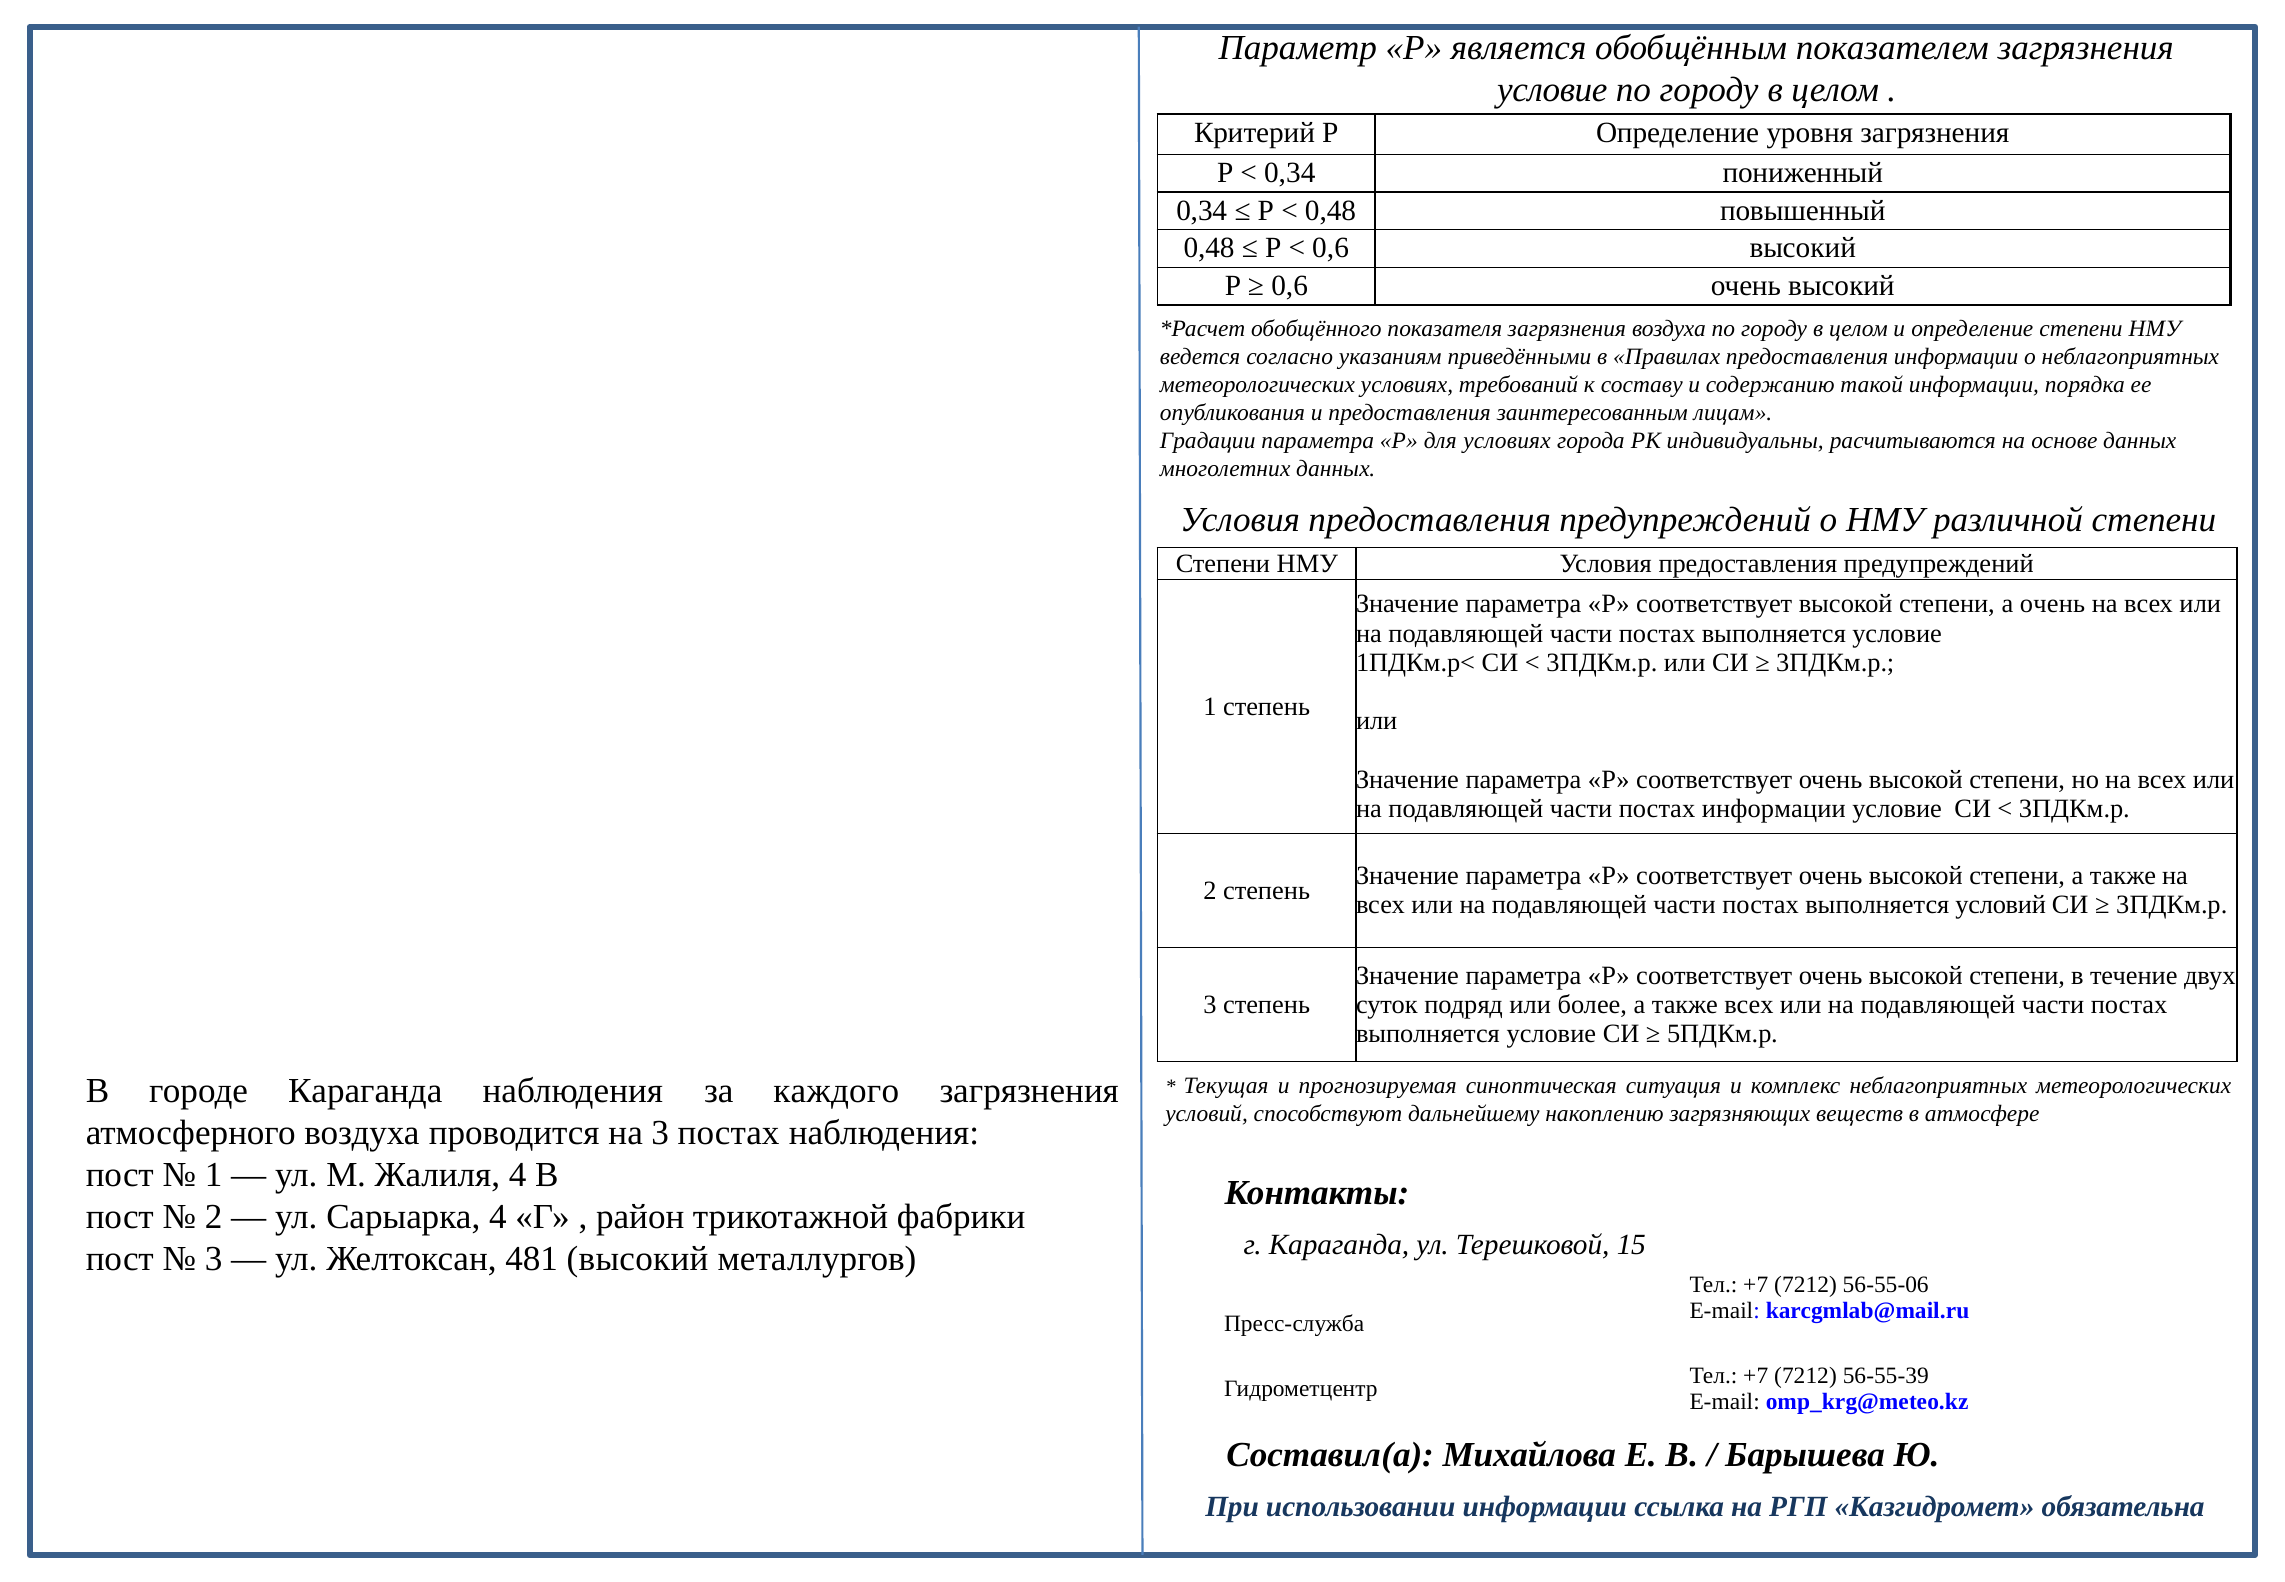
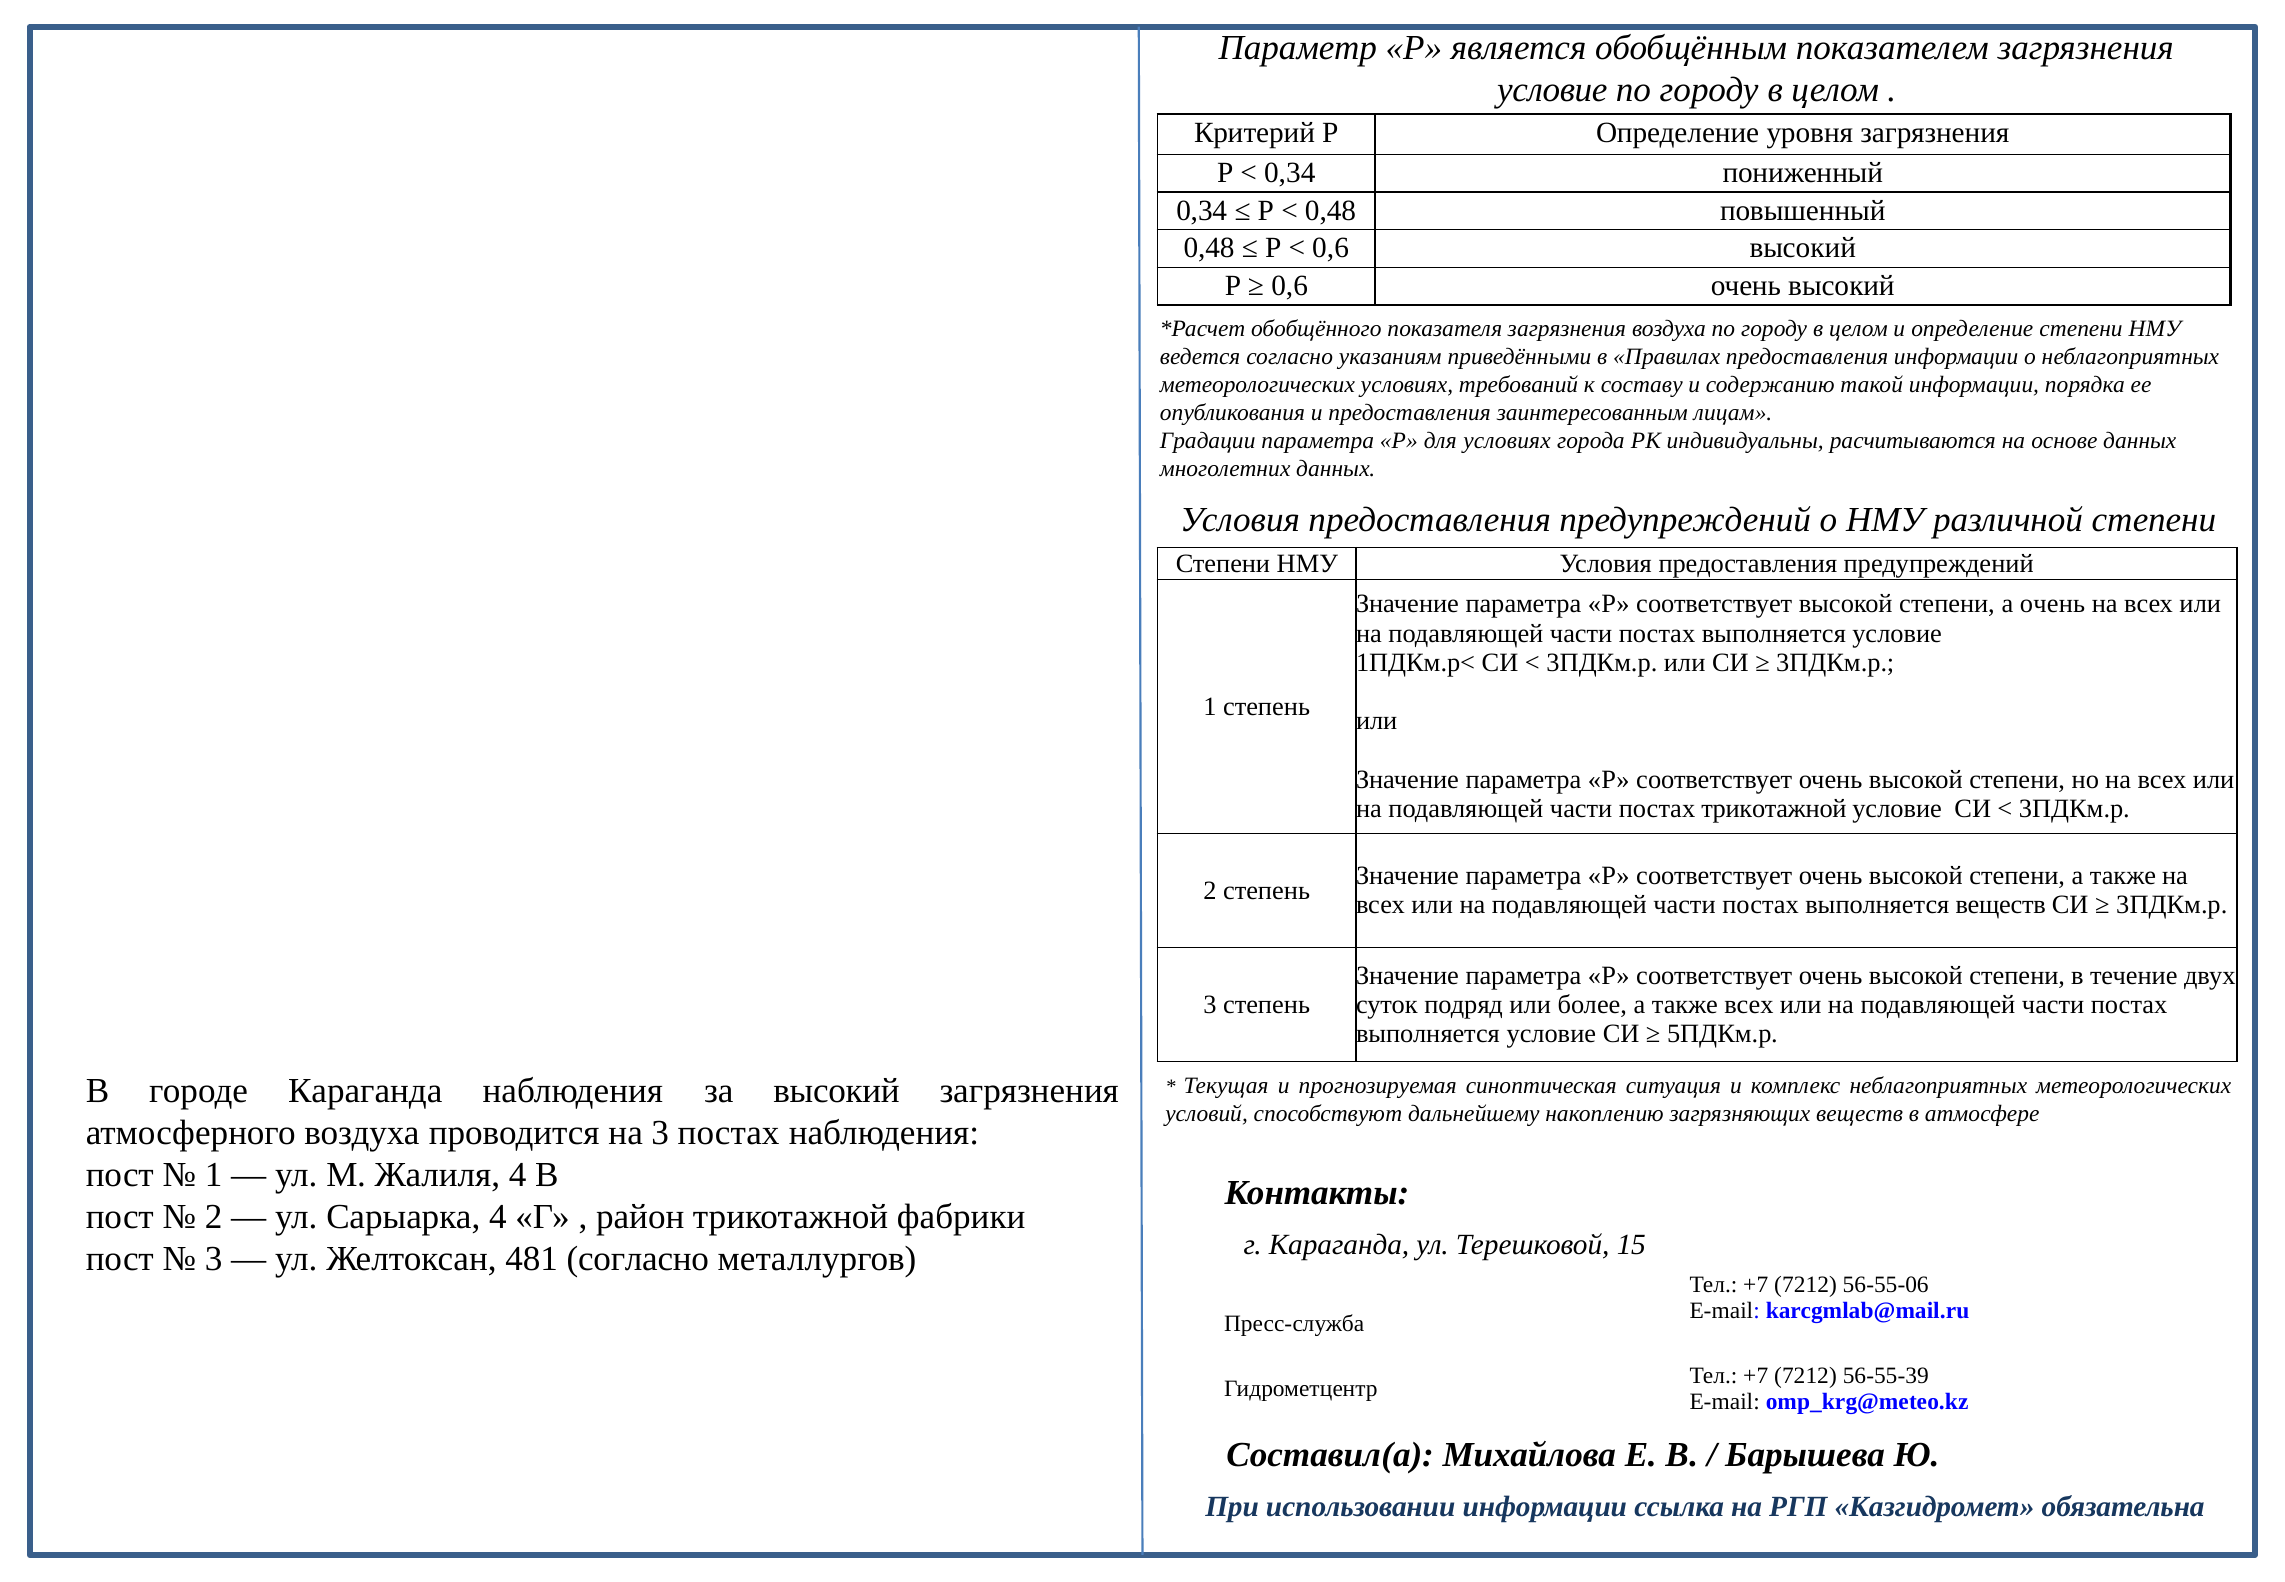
постах информации: информации -> трикотажной (1774, 809)
выполняется условий: условий -> веществ (2001, 905)
за каждого: каждого -> высокий (837, 1091)
481 высокий: высокий -> согласно (638, 1259)
